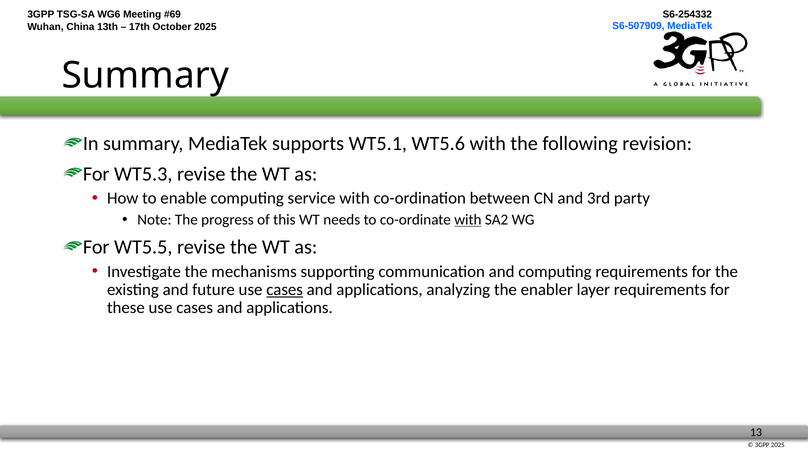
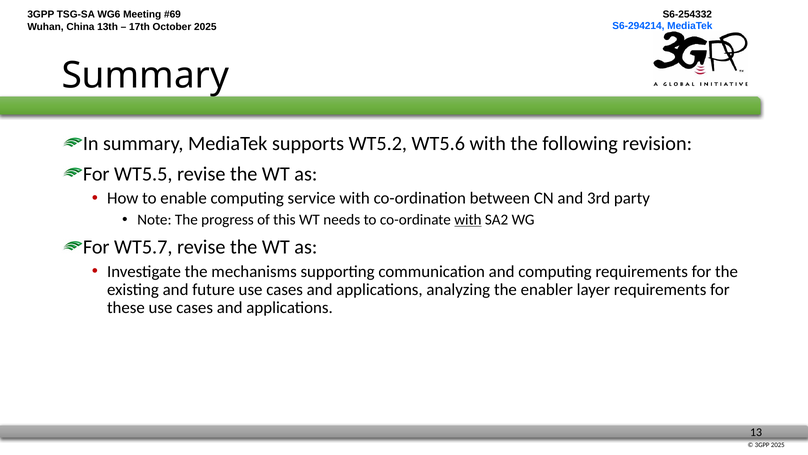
S6-507909: S6-507909 -> S6-294214 (638, 26)
WT5.1: WT5.1 -> WT5.2 (378, 144)
WT5.3: WT5.3 -> WT5.5 (143, 174)
WT5.5: WT5.5 -> WT5.7 (143, 247)
cases underline: present -> none (285, 289)
